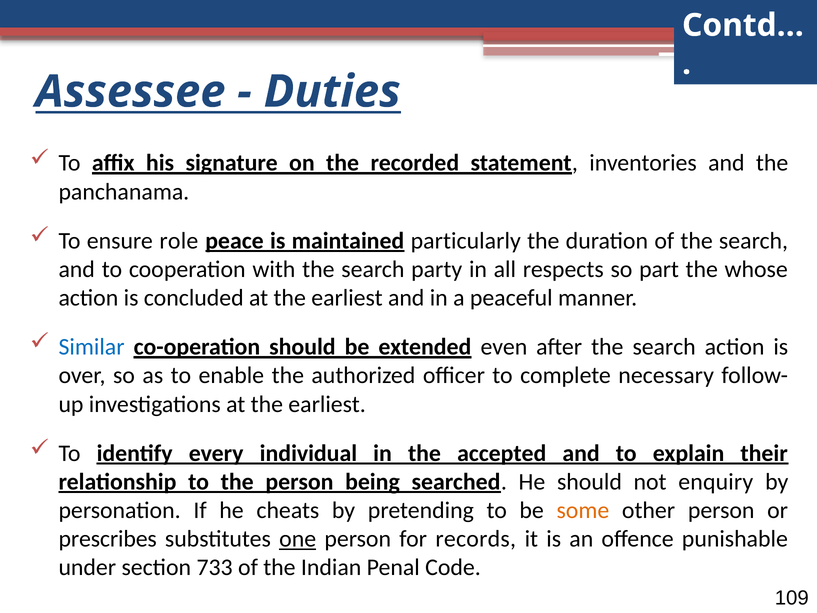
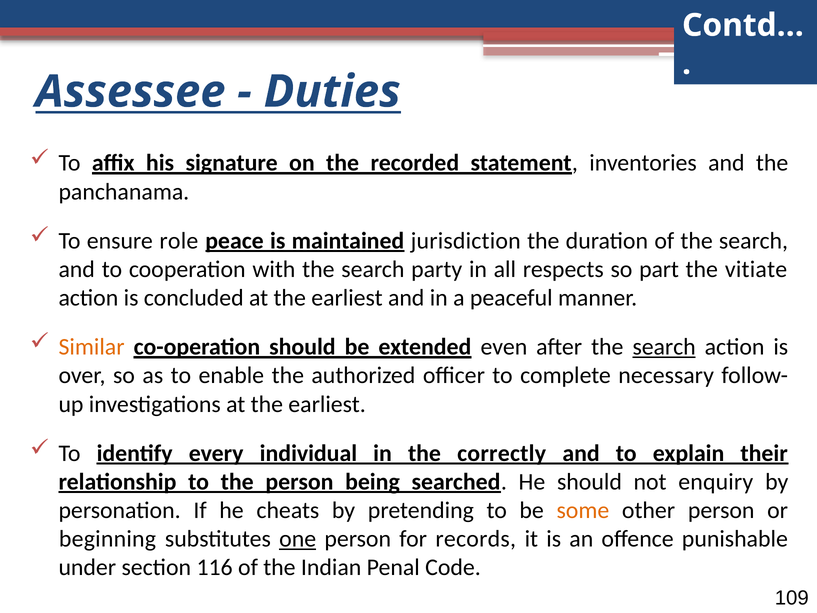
particularly: particularly -> jurisdiction (466, 241)
whose: whose -> vitiate (756, 269)
Similar colour: blue -> orange (92, 347)
search underline: none -> present (664, 347)
accepted: accepted -> correctly (502, 453)
prescribes: prescribes -> beginning (107, 539)
733: 733 -> 116 (215, 567)
